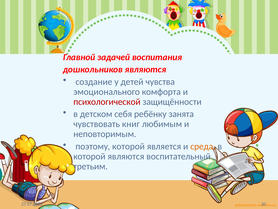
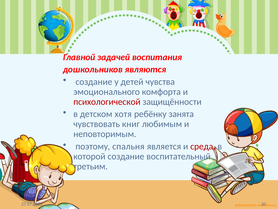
себя: себя -> хотя (123, 114)
поэтому которой: которой -> спальня (128, 146)
среда colour: orange -> red (203, 146)
которой являются: являются -> создание (126, 156)
